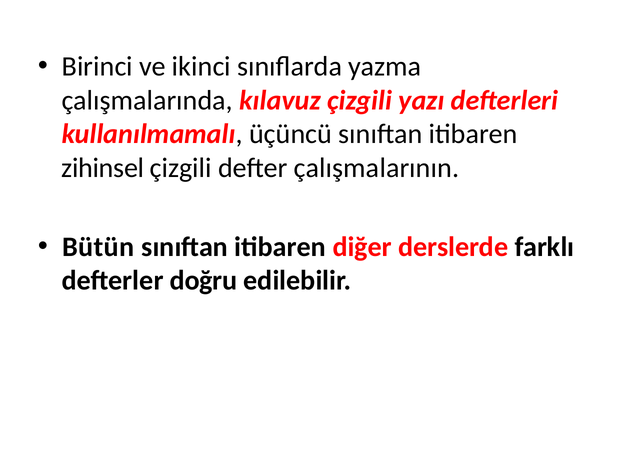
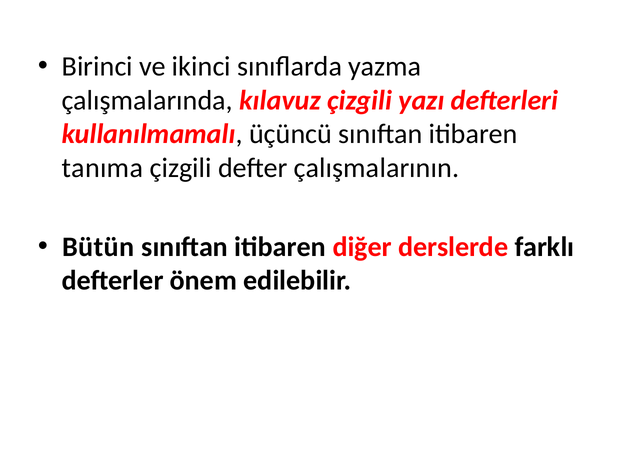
zihinsel: zihinsel -> tanıma (102, 168)
doğru: doğru -> önem (203, 280)
